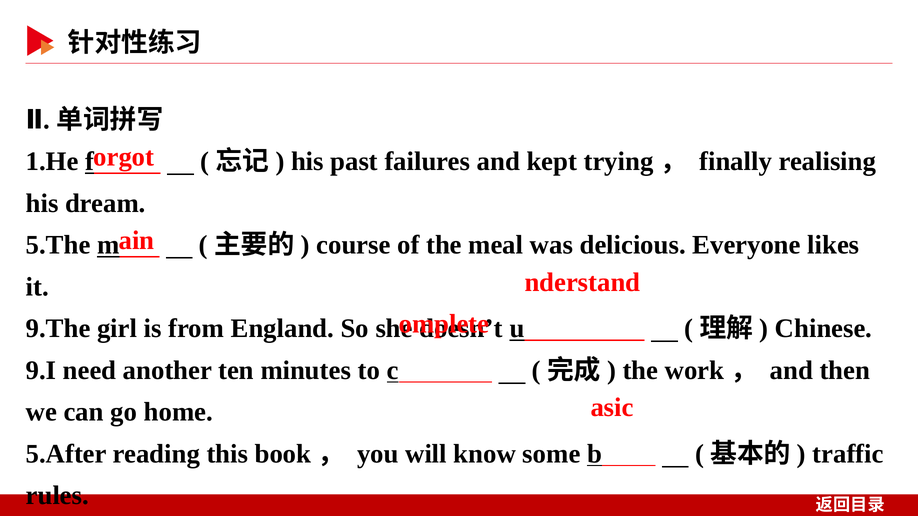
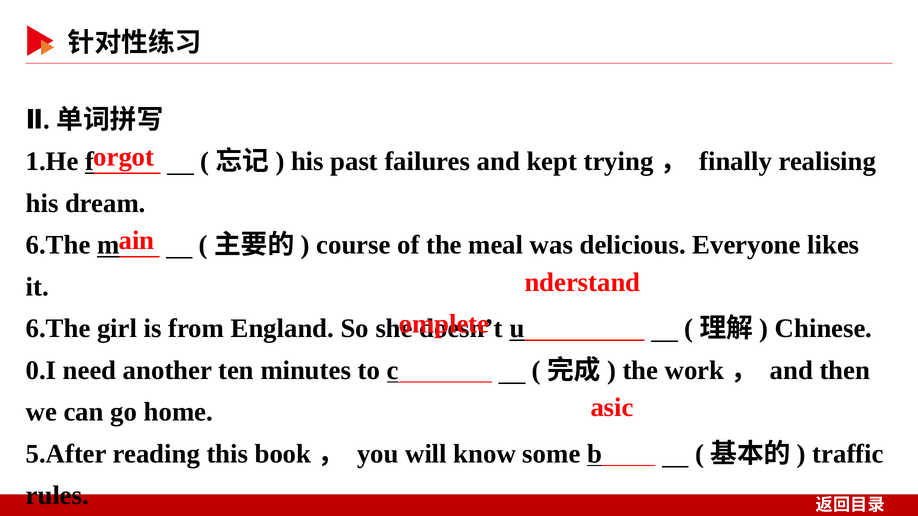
5.The: 5.The -> 6.The (58, 245)
9.The: 9.The -> 6.The (58, 329)
9.I: 9.I -> 0.I (41, 371)
